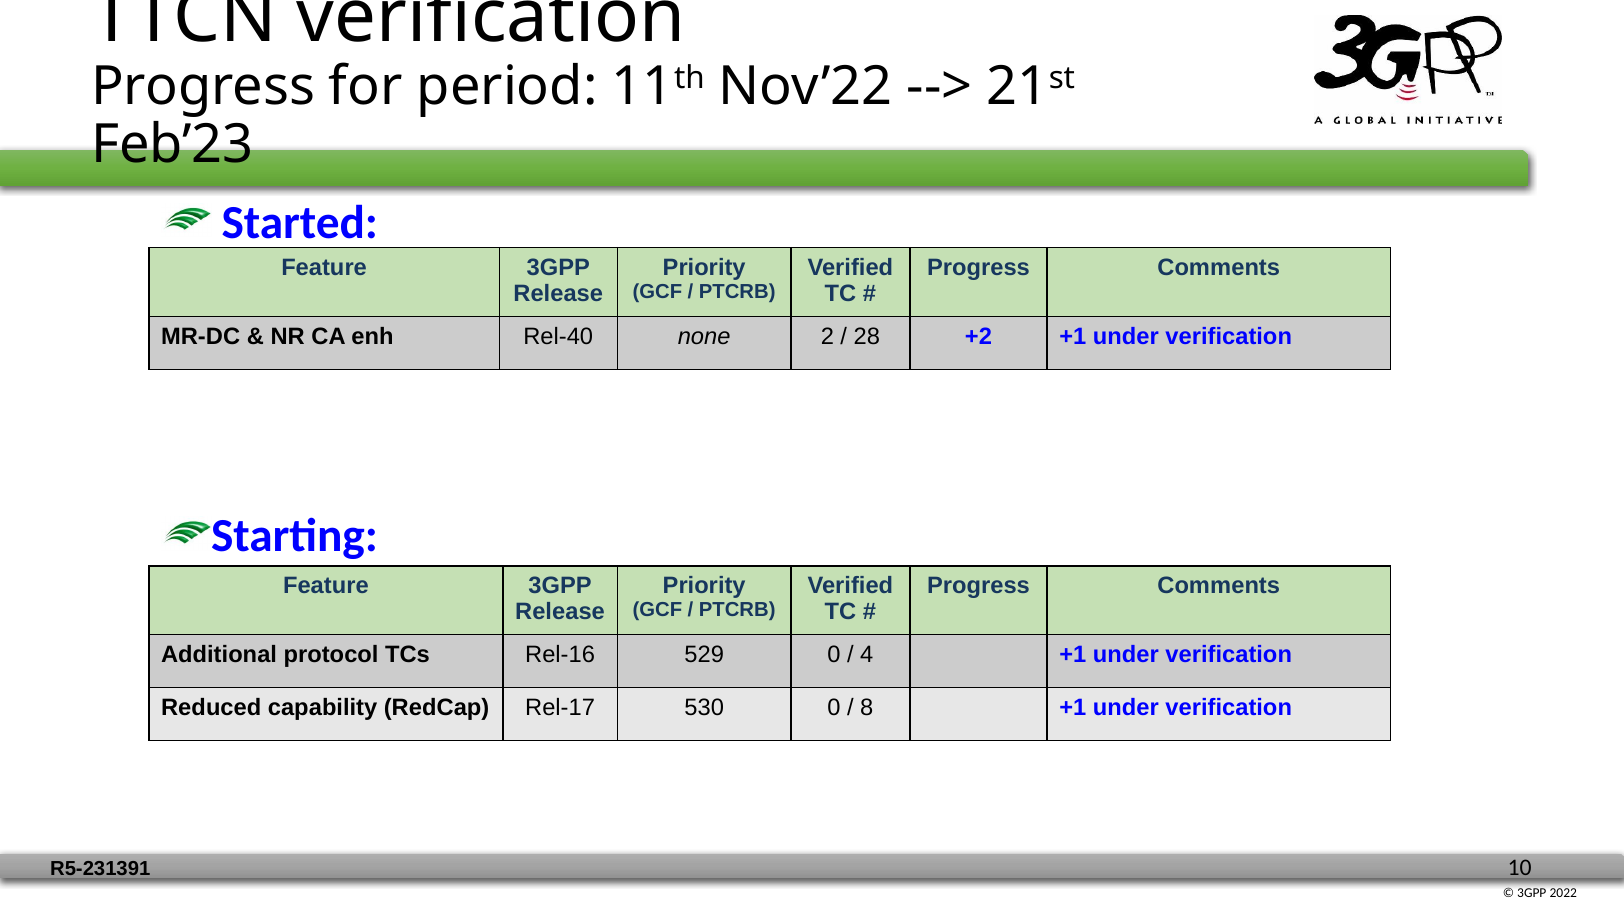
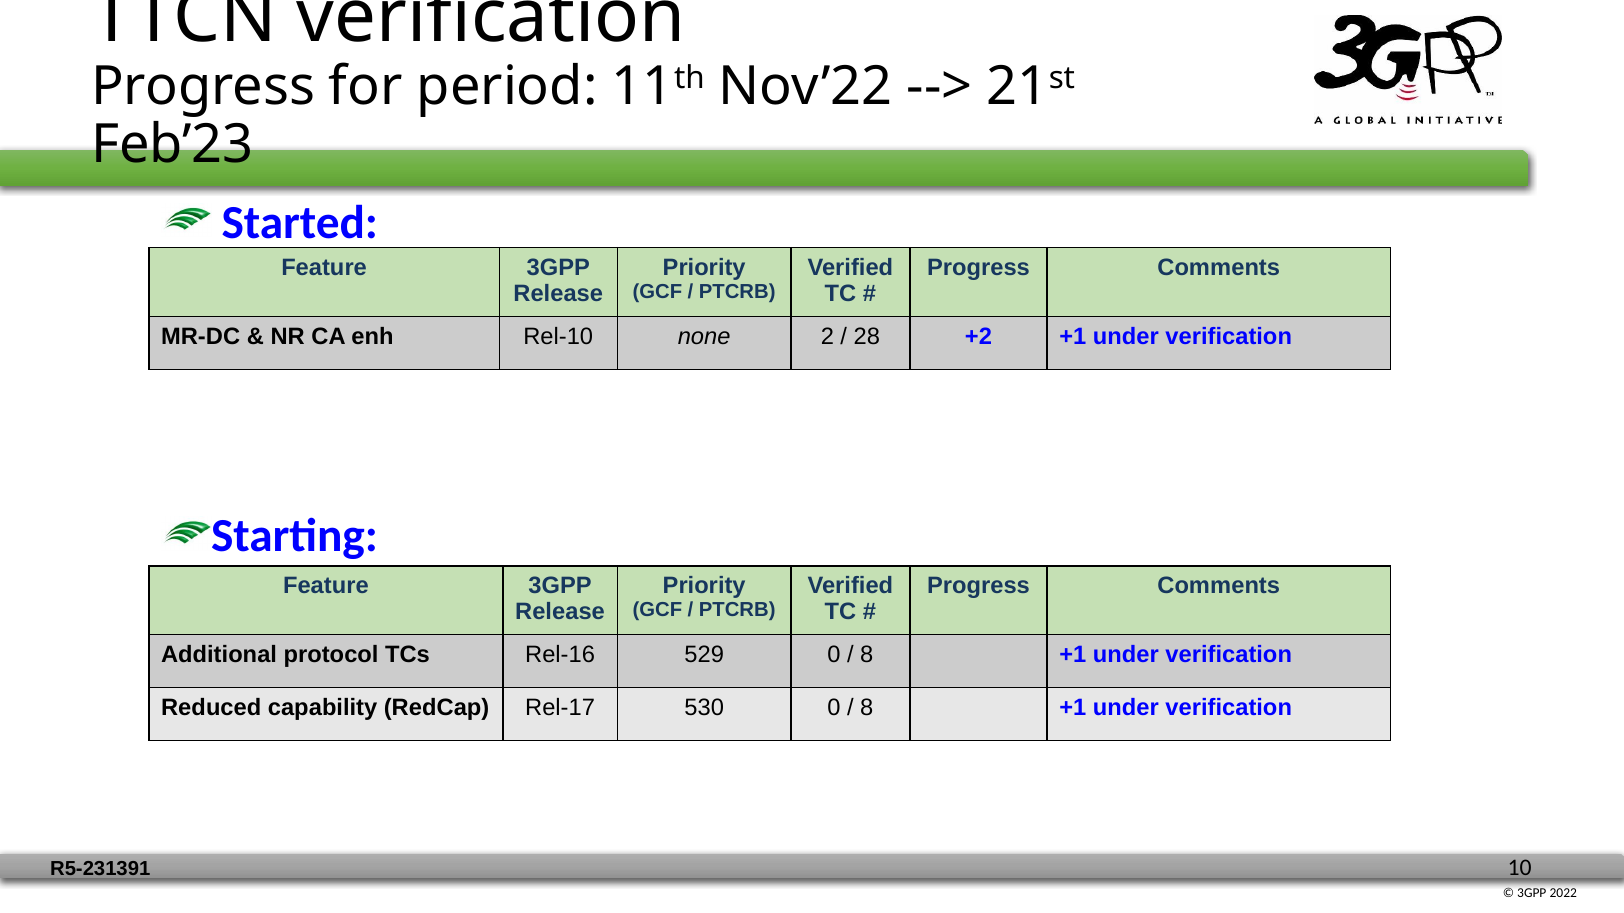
Rel-40: Rel-40 -> Rel-10 (558, 337)
4: 4 -> 8 (867, 655)
